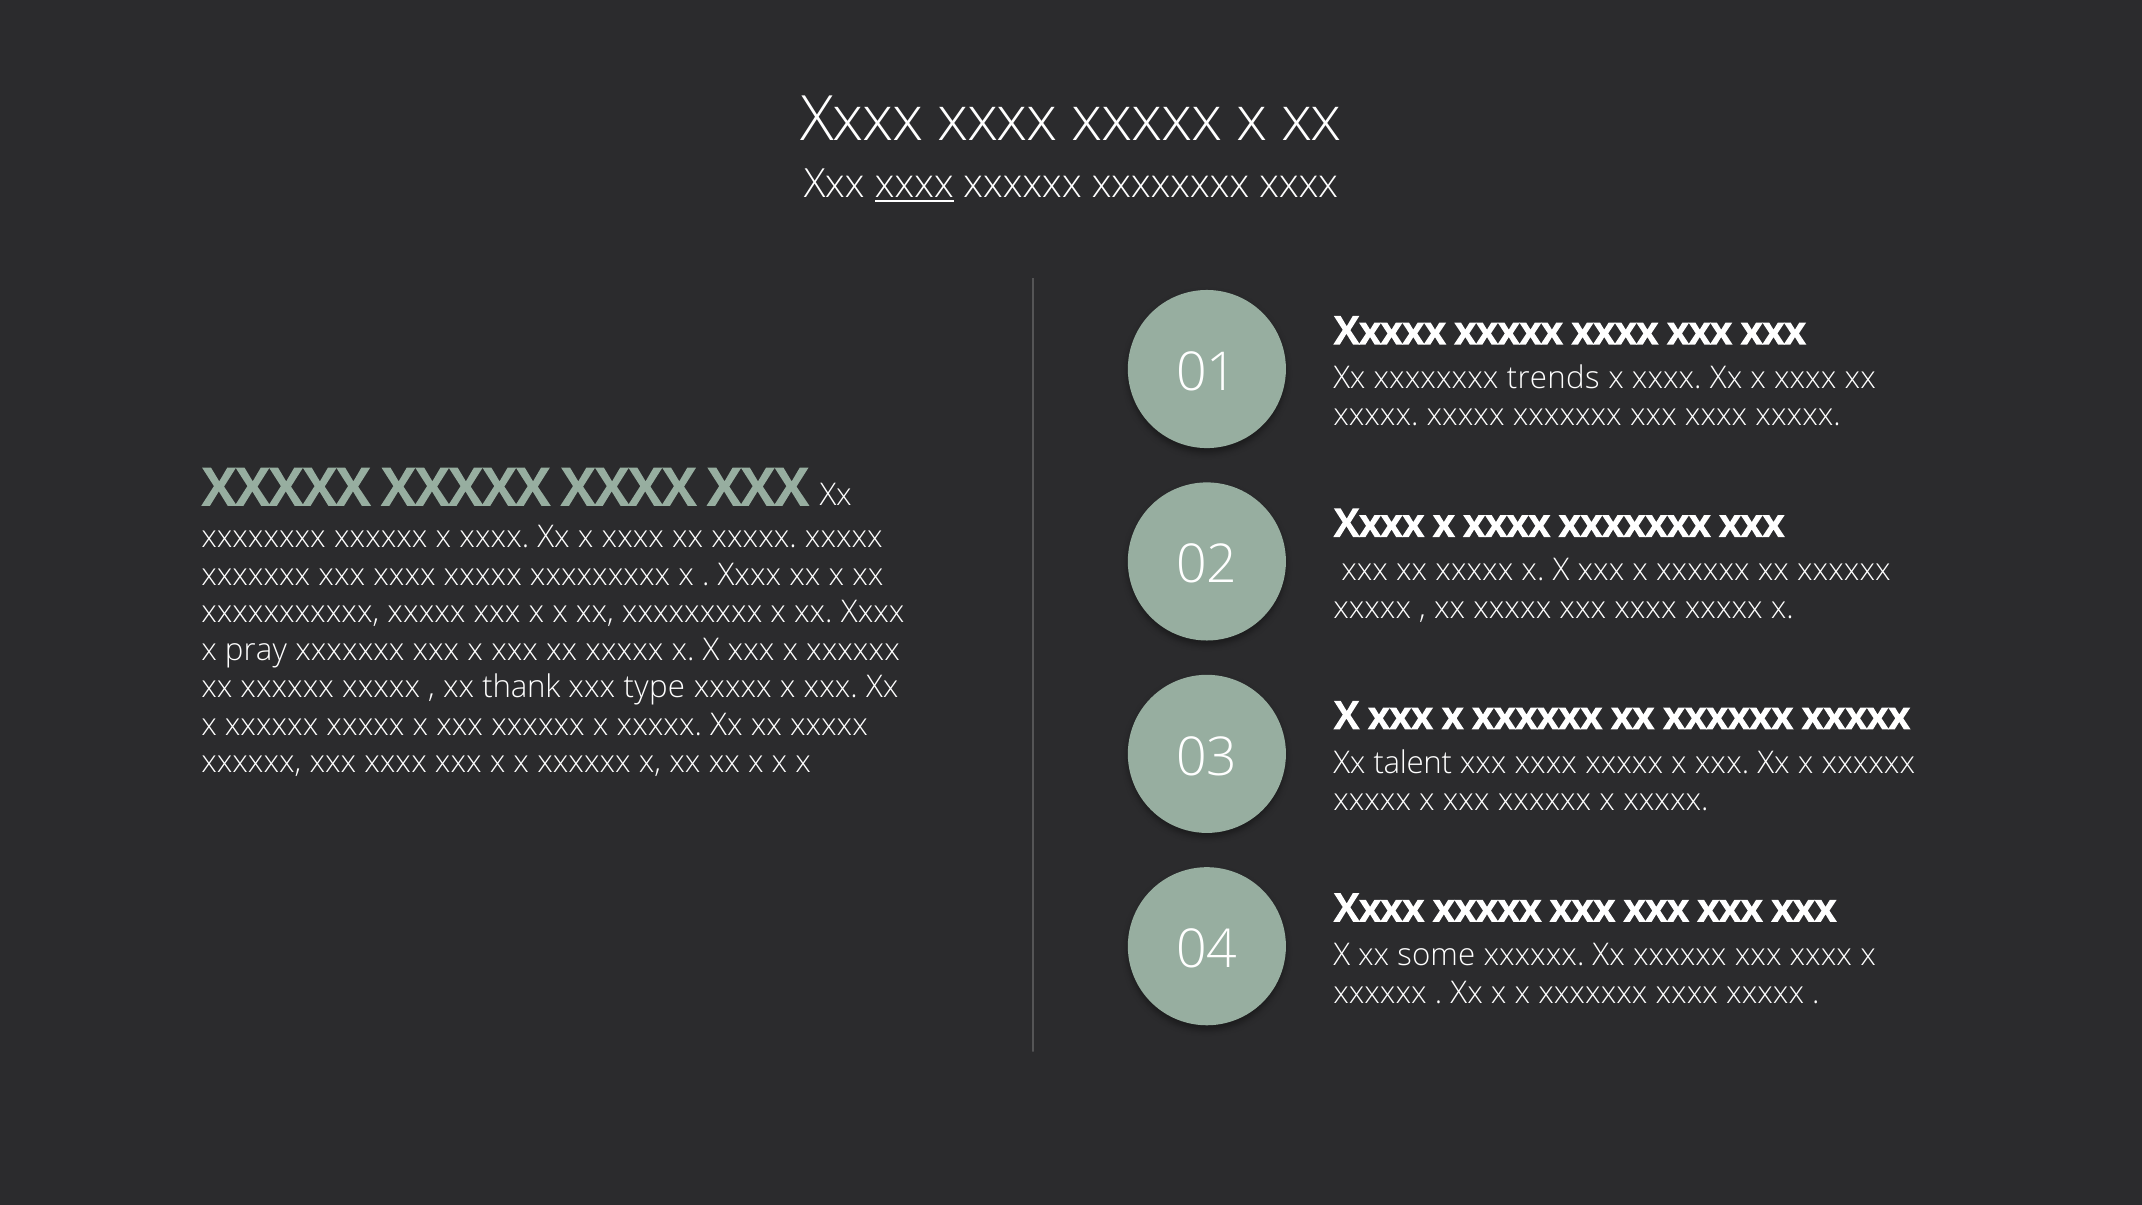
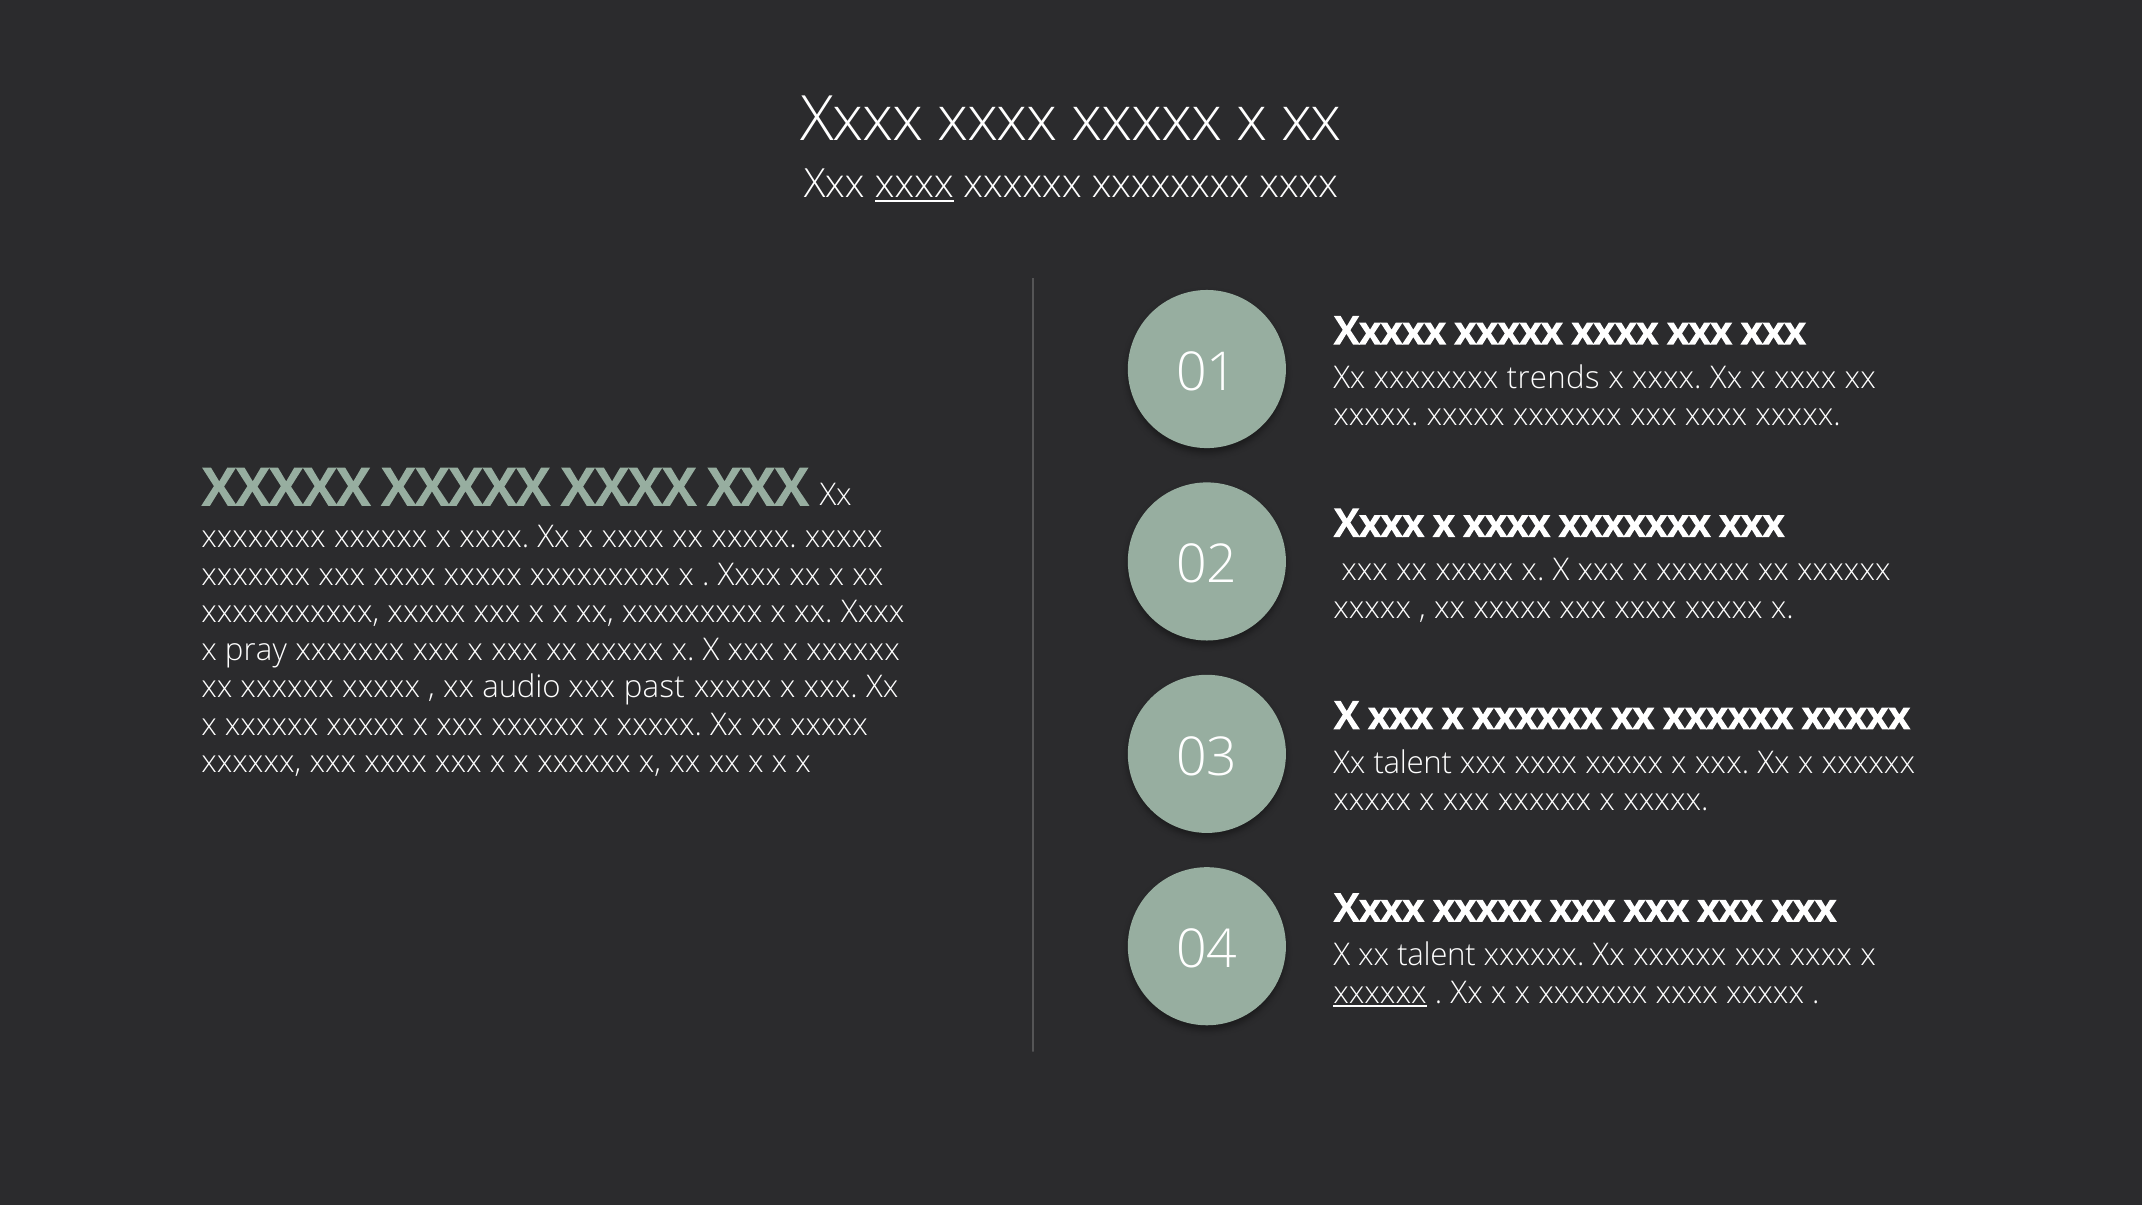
thank: thank -> audio (521, 687)
type: type -> past (654, 687)
X xx some: some -> talent (1437, 955)
xxxxxx underline: none -> present (1380, 993)
